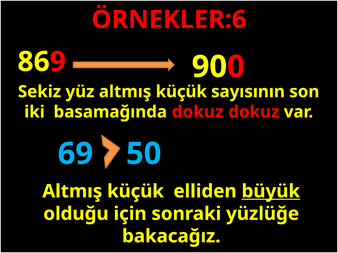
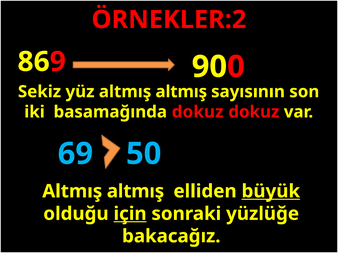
ÖRNEKLER:6: ÖRNEKLER:6 -> ÖRNEKLER:2 (169, 20)
yüz altmış küçük: küçük -> altmış (181, 92)
küçük: küçük -> altmış (135, 192)
için underline: none -> present (130, 214)
